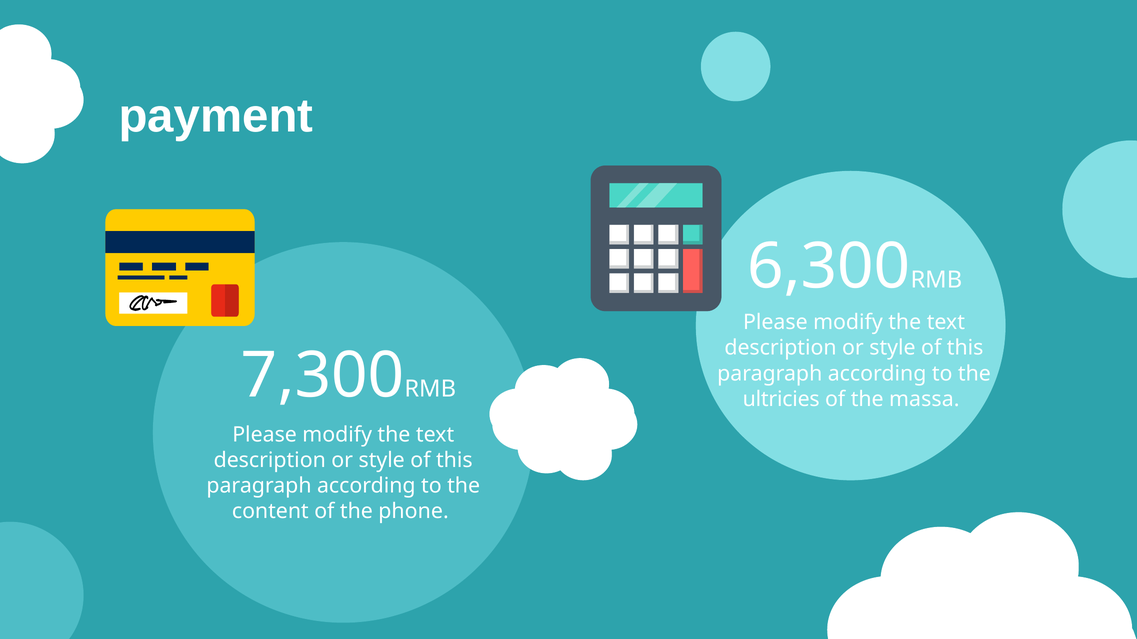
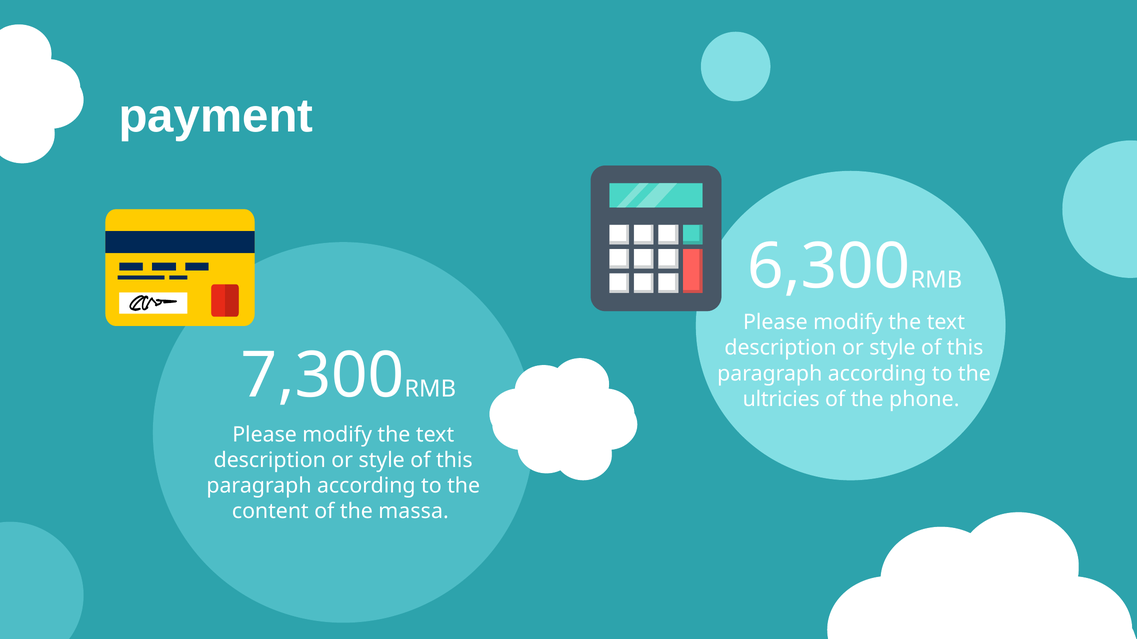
massa: massa -> phone (924, 399)
phone: phone -> massa (414, 512)
